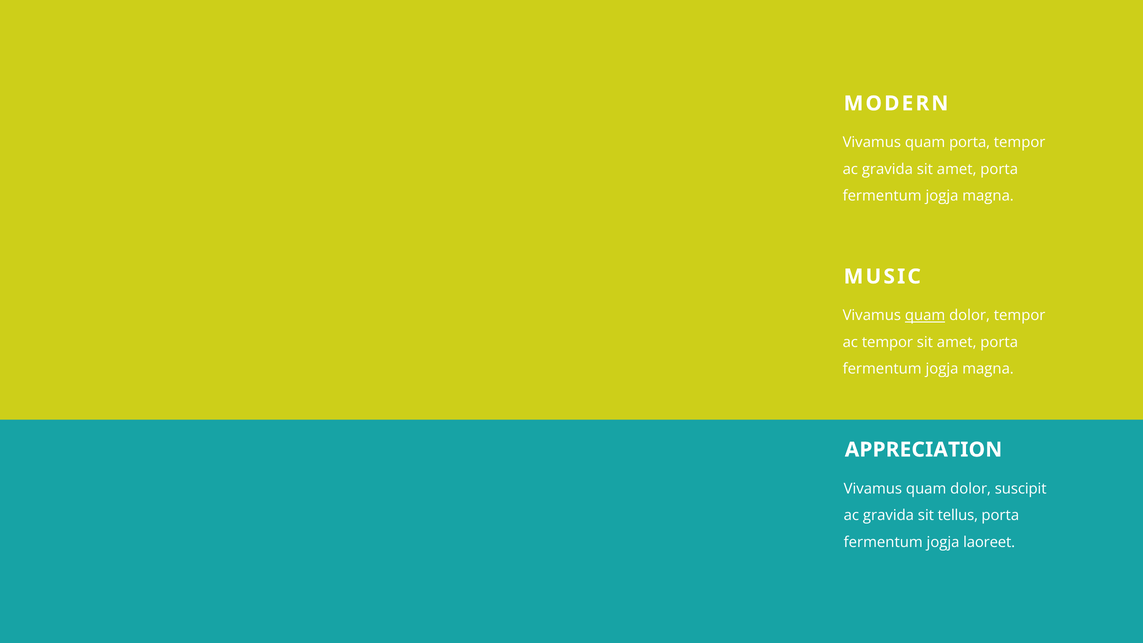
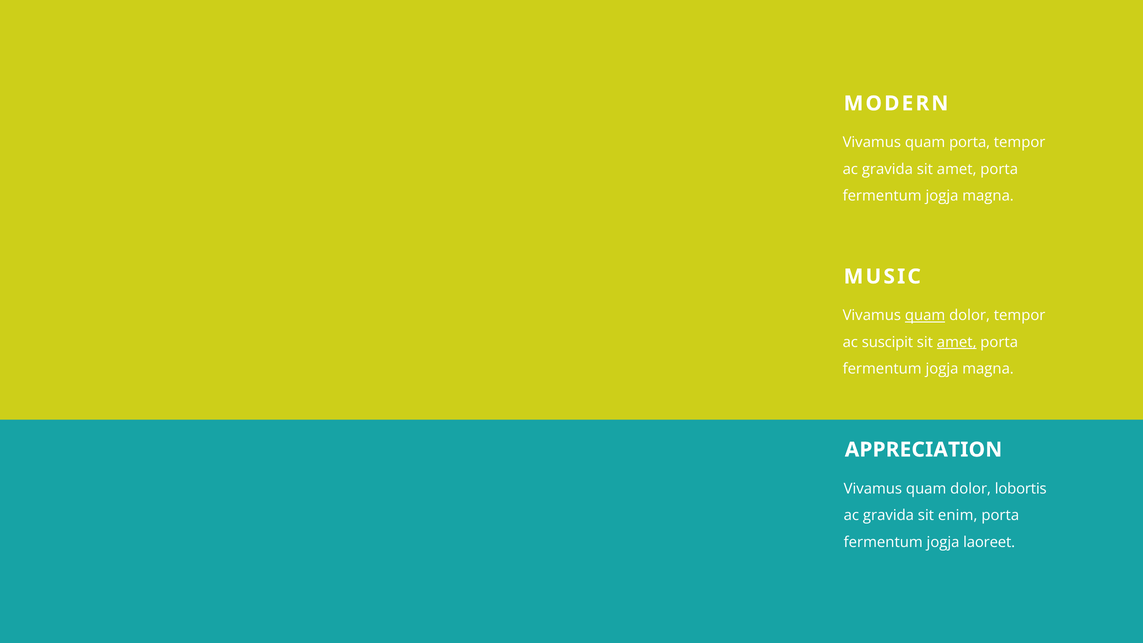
ac tempor: tempor -> suscipit (887, 342)
amet underline: none -> present (957, 342)
suscipit: suscipit -> lobortis (1021, 489)
tellus: tellus -> enim (958, 515)
